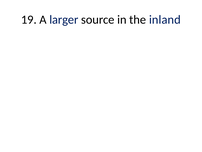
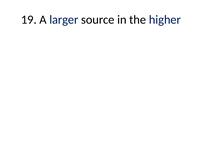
inland: inland -> higher (165, 20)
